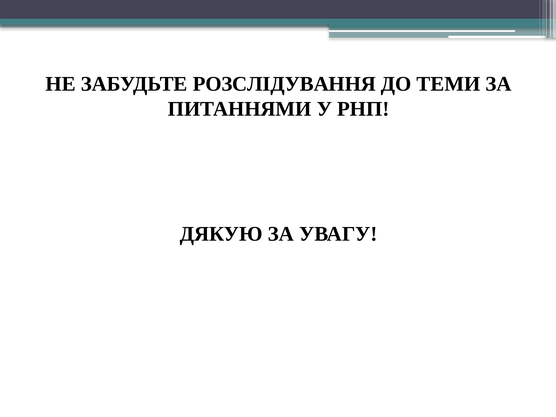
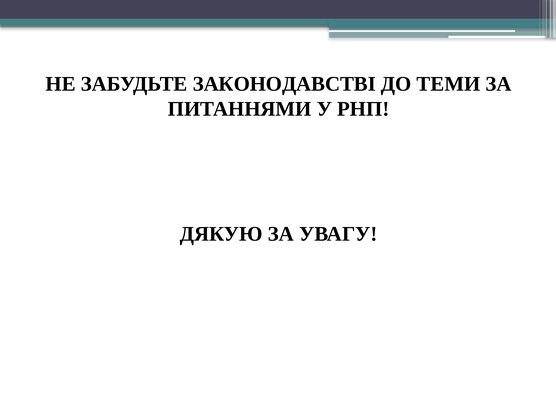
РОЗСЛІДУВАННЯ: РОЗСЛІДУВАННЯ -> ЗАКОНОДАВСТВІ (284, 84)
